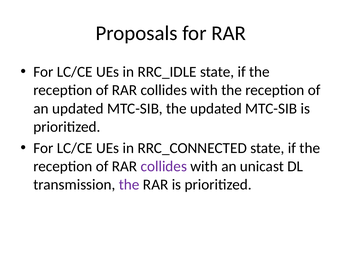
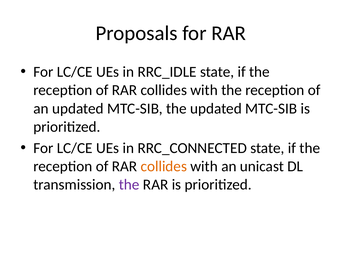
collides colour: purple -> orange (164, 166)
